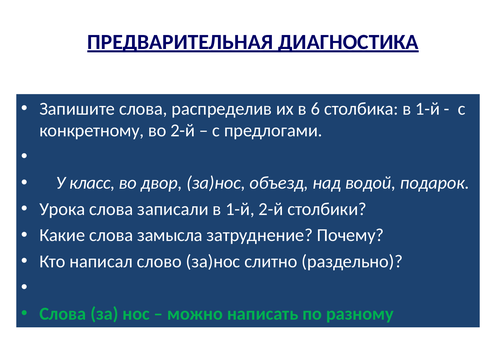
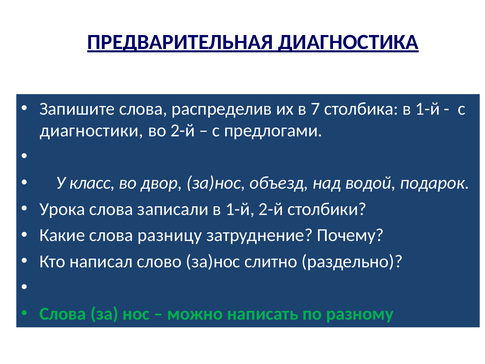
6: 6 -> 7 (315, 109)
конкретному: конкретному -> диагностики (92, 131)
замысла: замысла -> разницу (170, 235)
